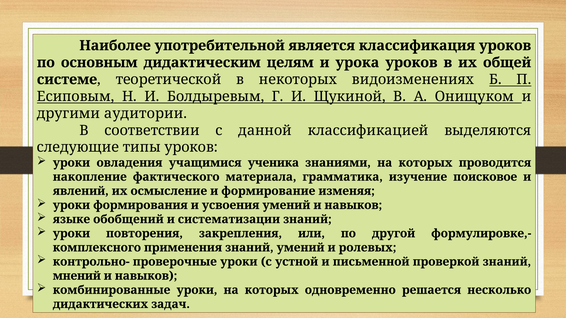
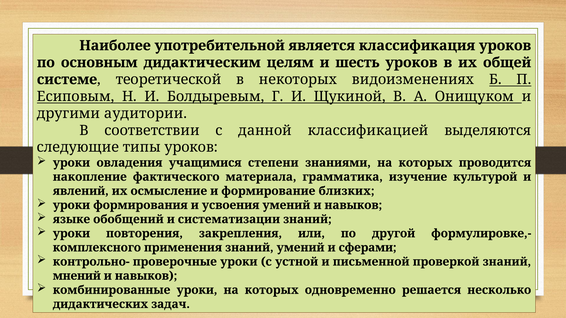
урока: урока -> шесть (357, 63)
ученика: ученика -> степени (273, 163)
поисковое: поисковое -> культурой (485, 177)
изменяя: изменяя -> близких (347, 191)
ролевых: ролевых -> сферами (368, 248)
